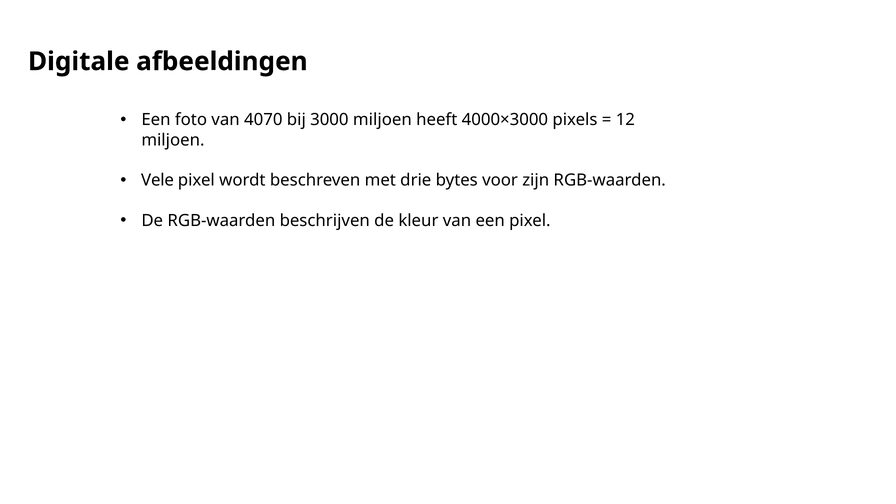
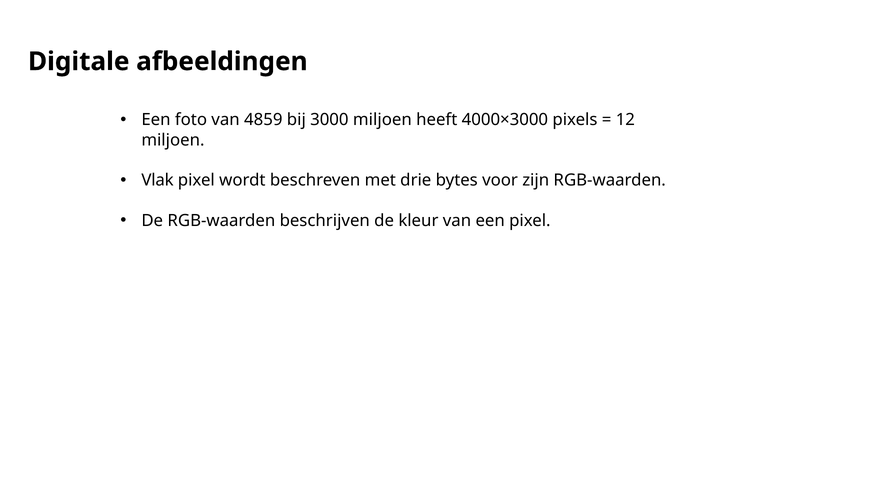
4070: 4070 -> 4859 (263, 120)
Vele: Vele -> Vlak (158, 180)
